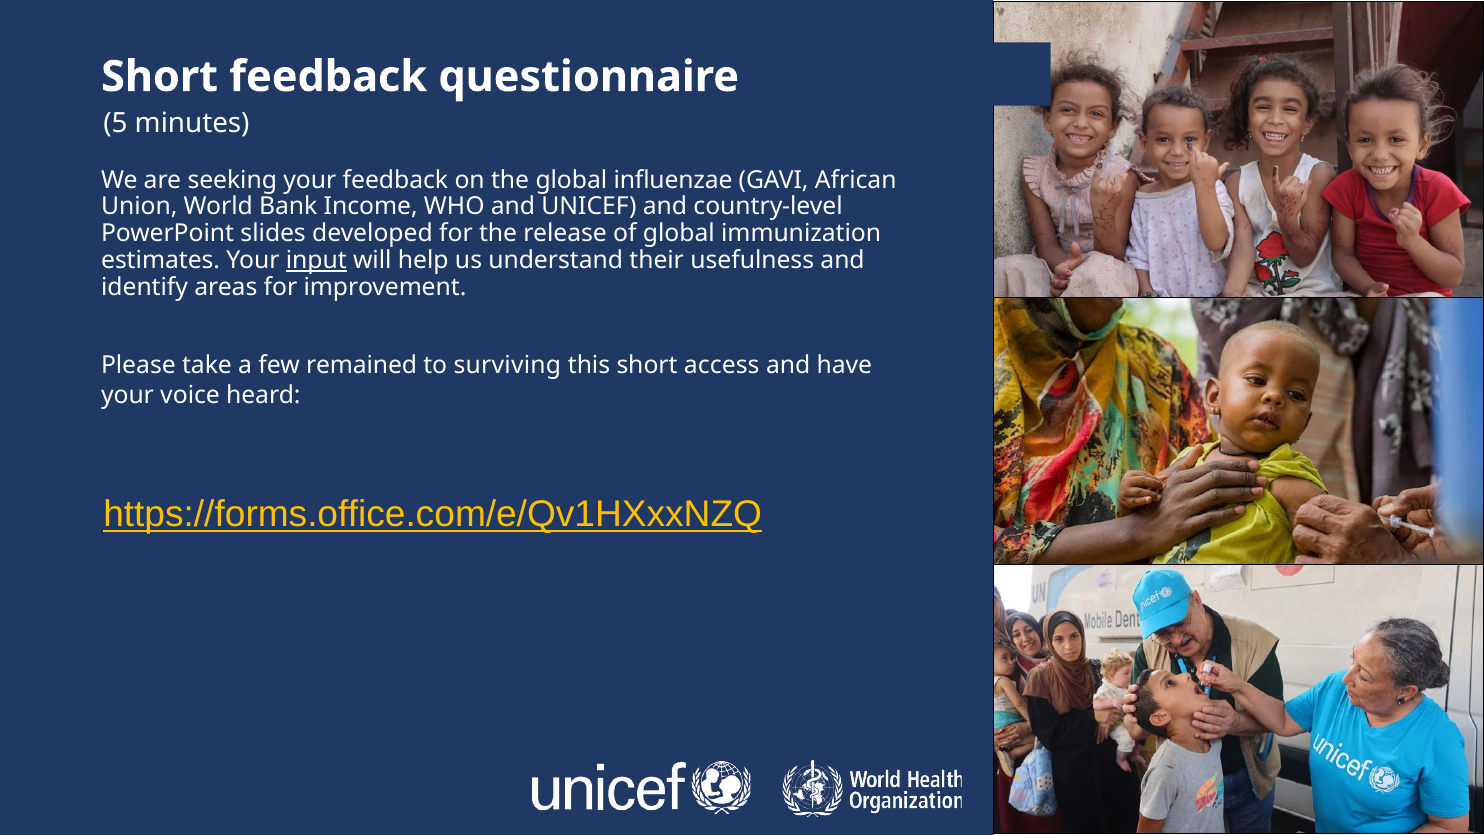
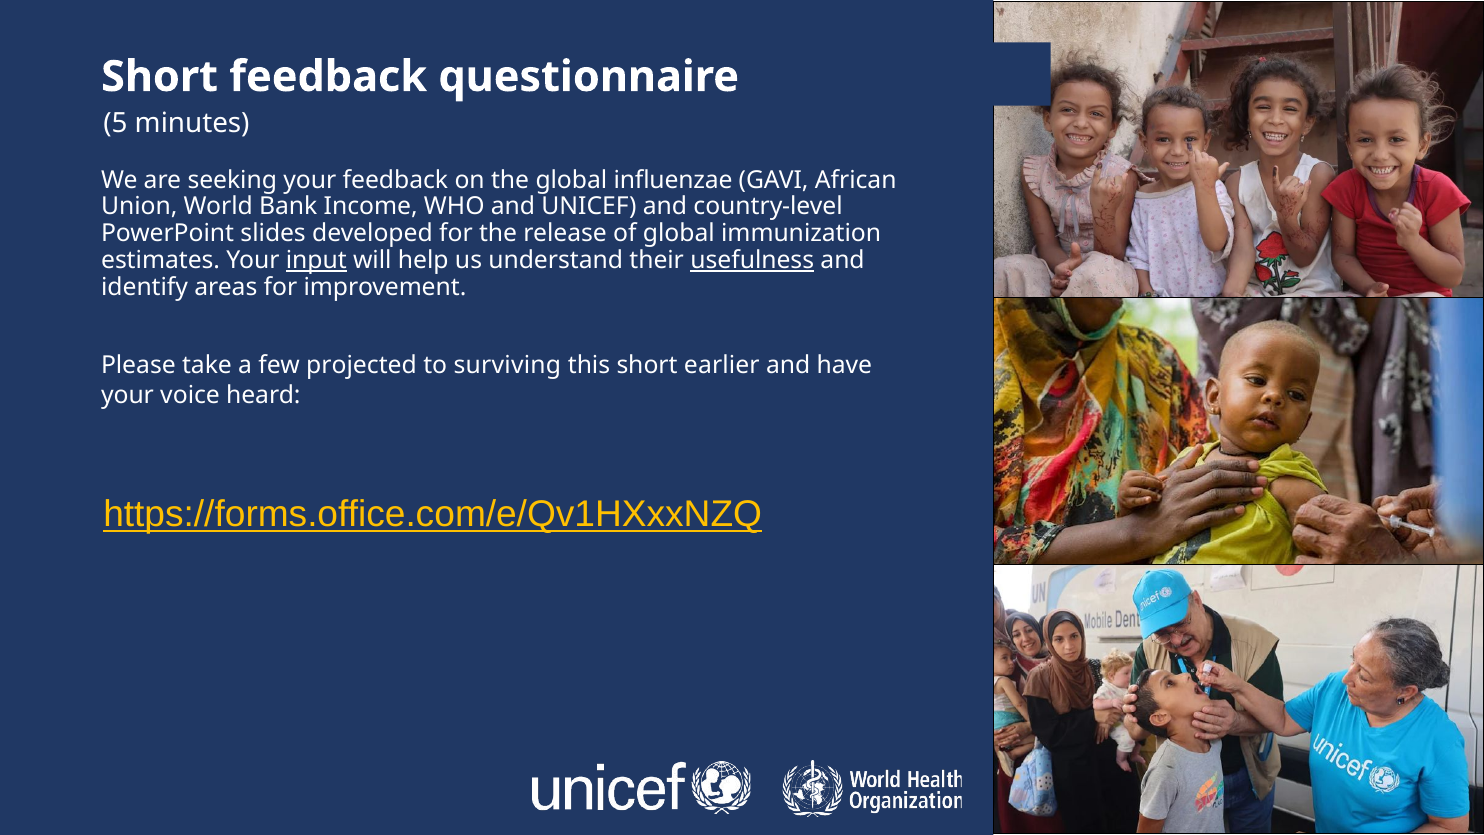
usefulness underline: none -> present (752, 260)
remained: remained -> projected (361, 365)
access: access -> earlier (722, 365)
